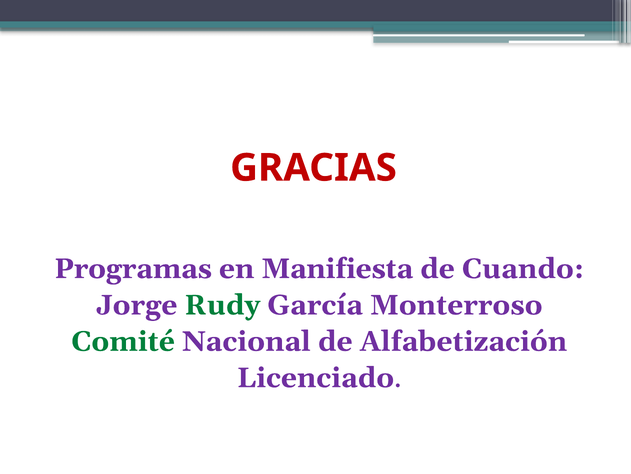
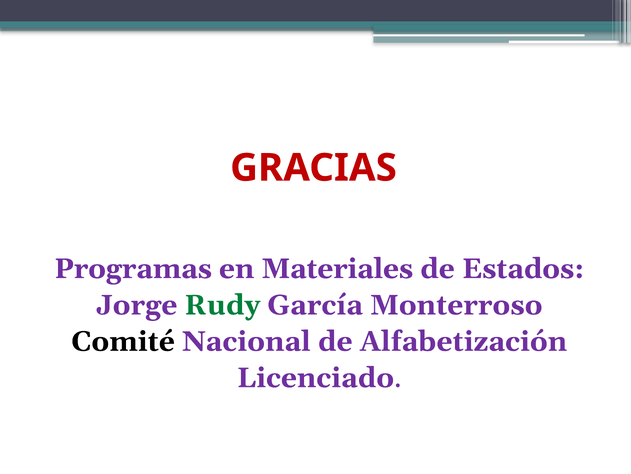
Manifiesta: Manifiesta -> Materiales (337, 268)
Cuando: Cuando -> Estados (523, 268)
Comité colour: green -> black (123, 341)
